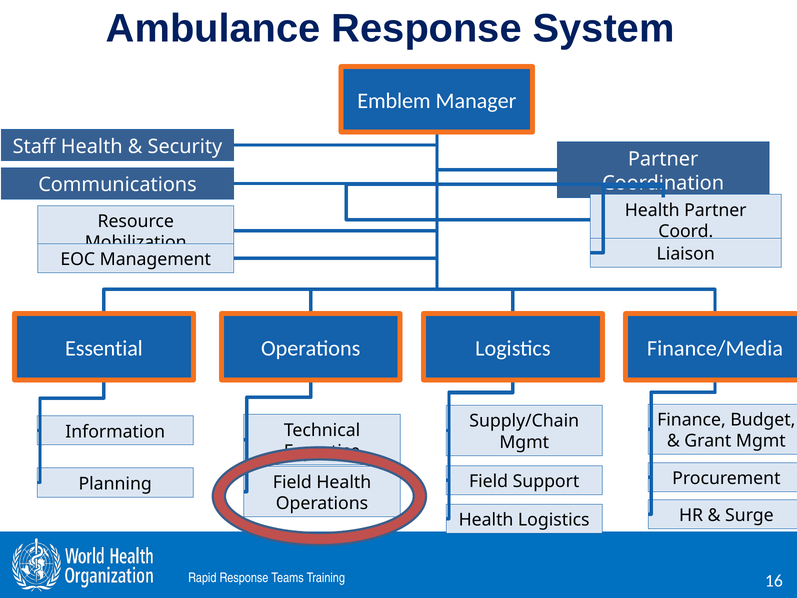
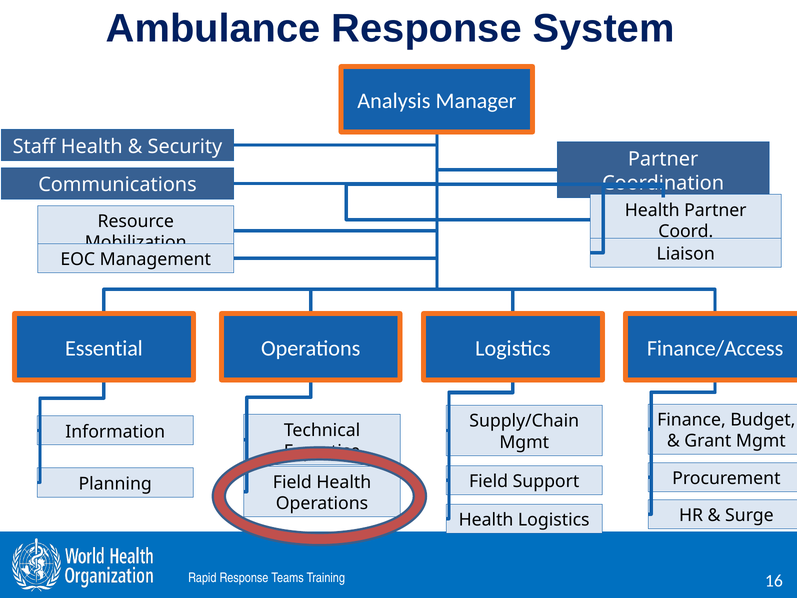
Emblem: Emblem -> Analysis (394, 101)
Finance/Media: Finance/Media -> Finance/Access (715, 348)
